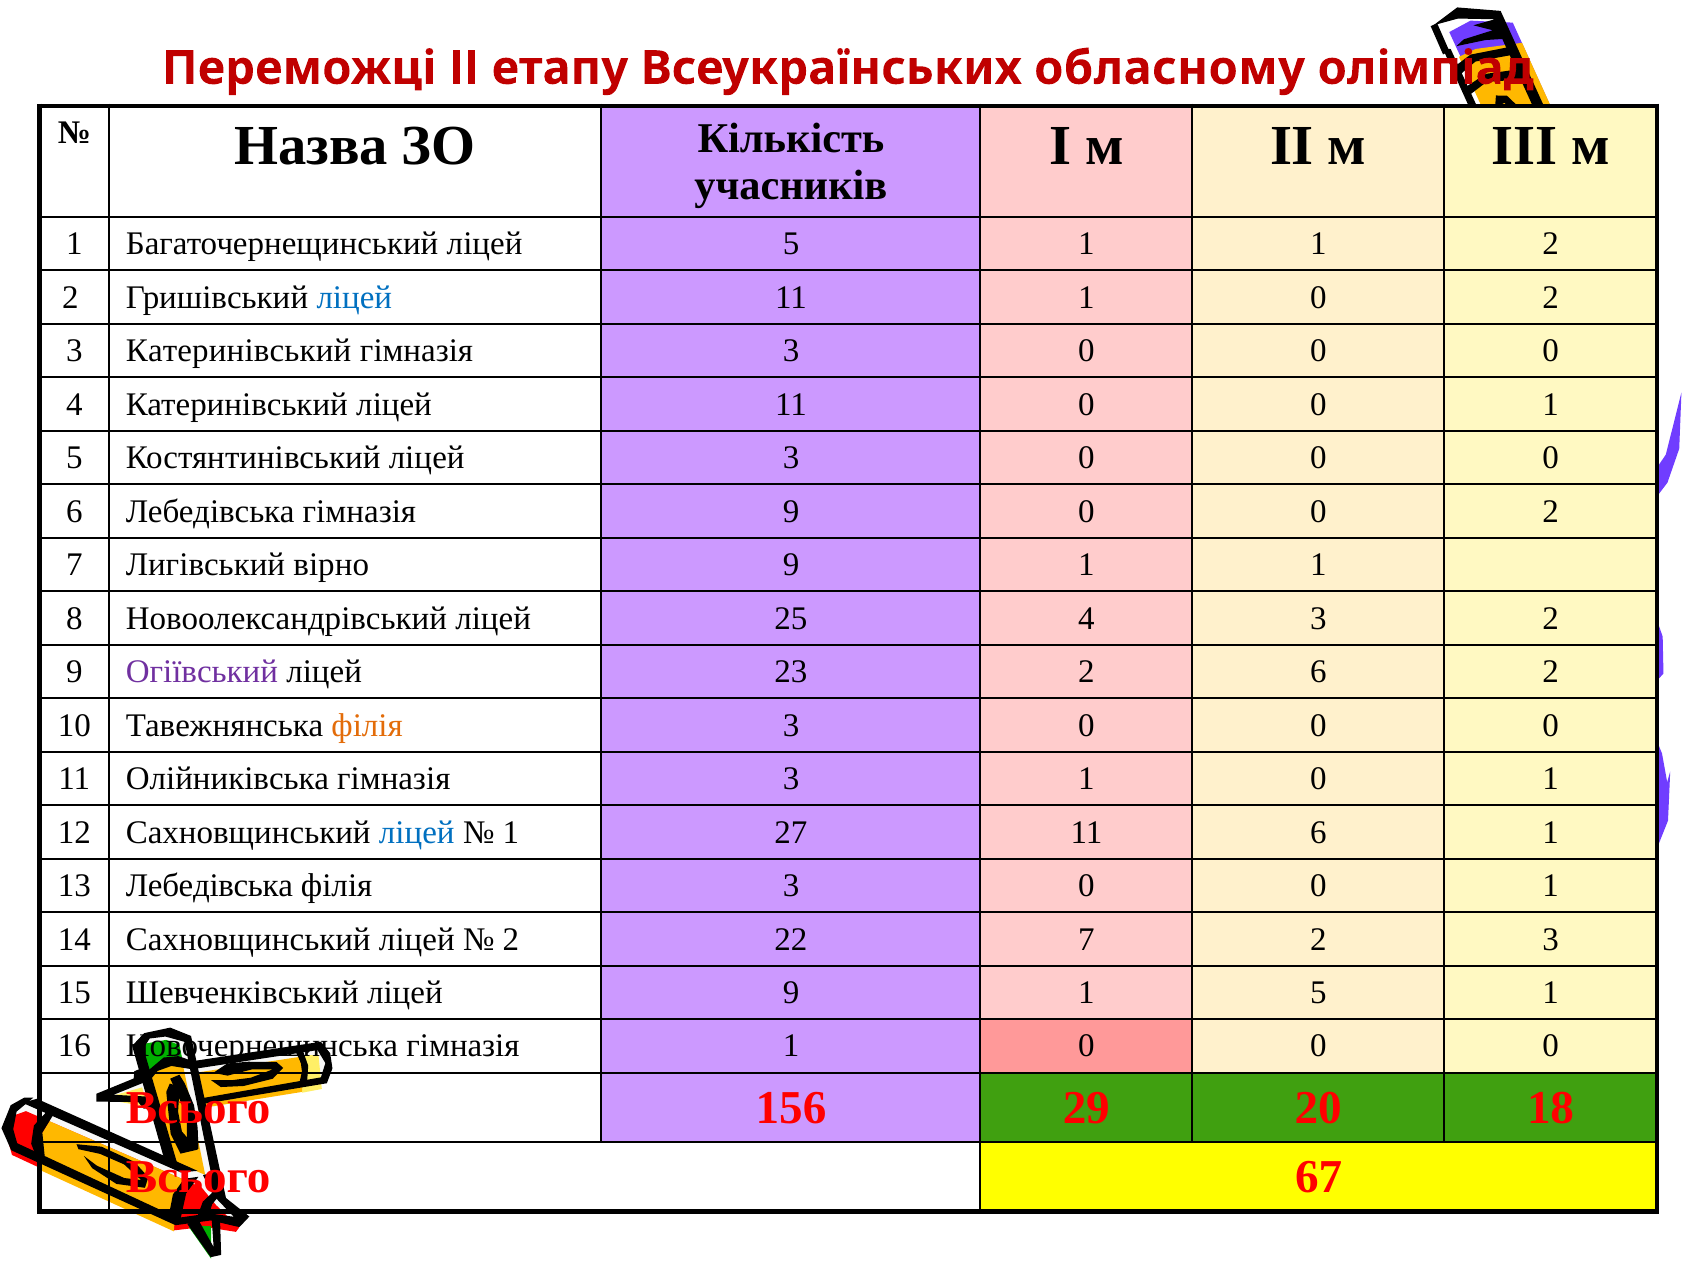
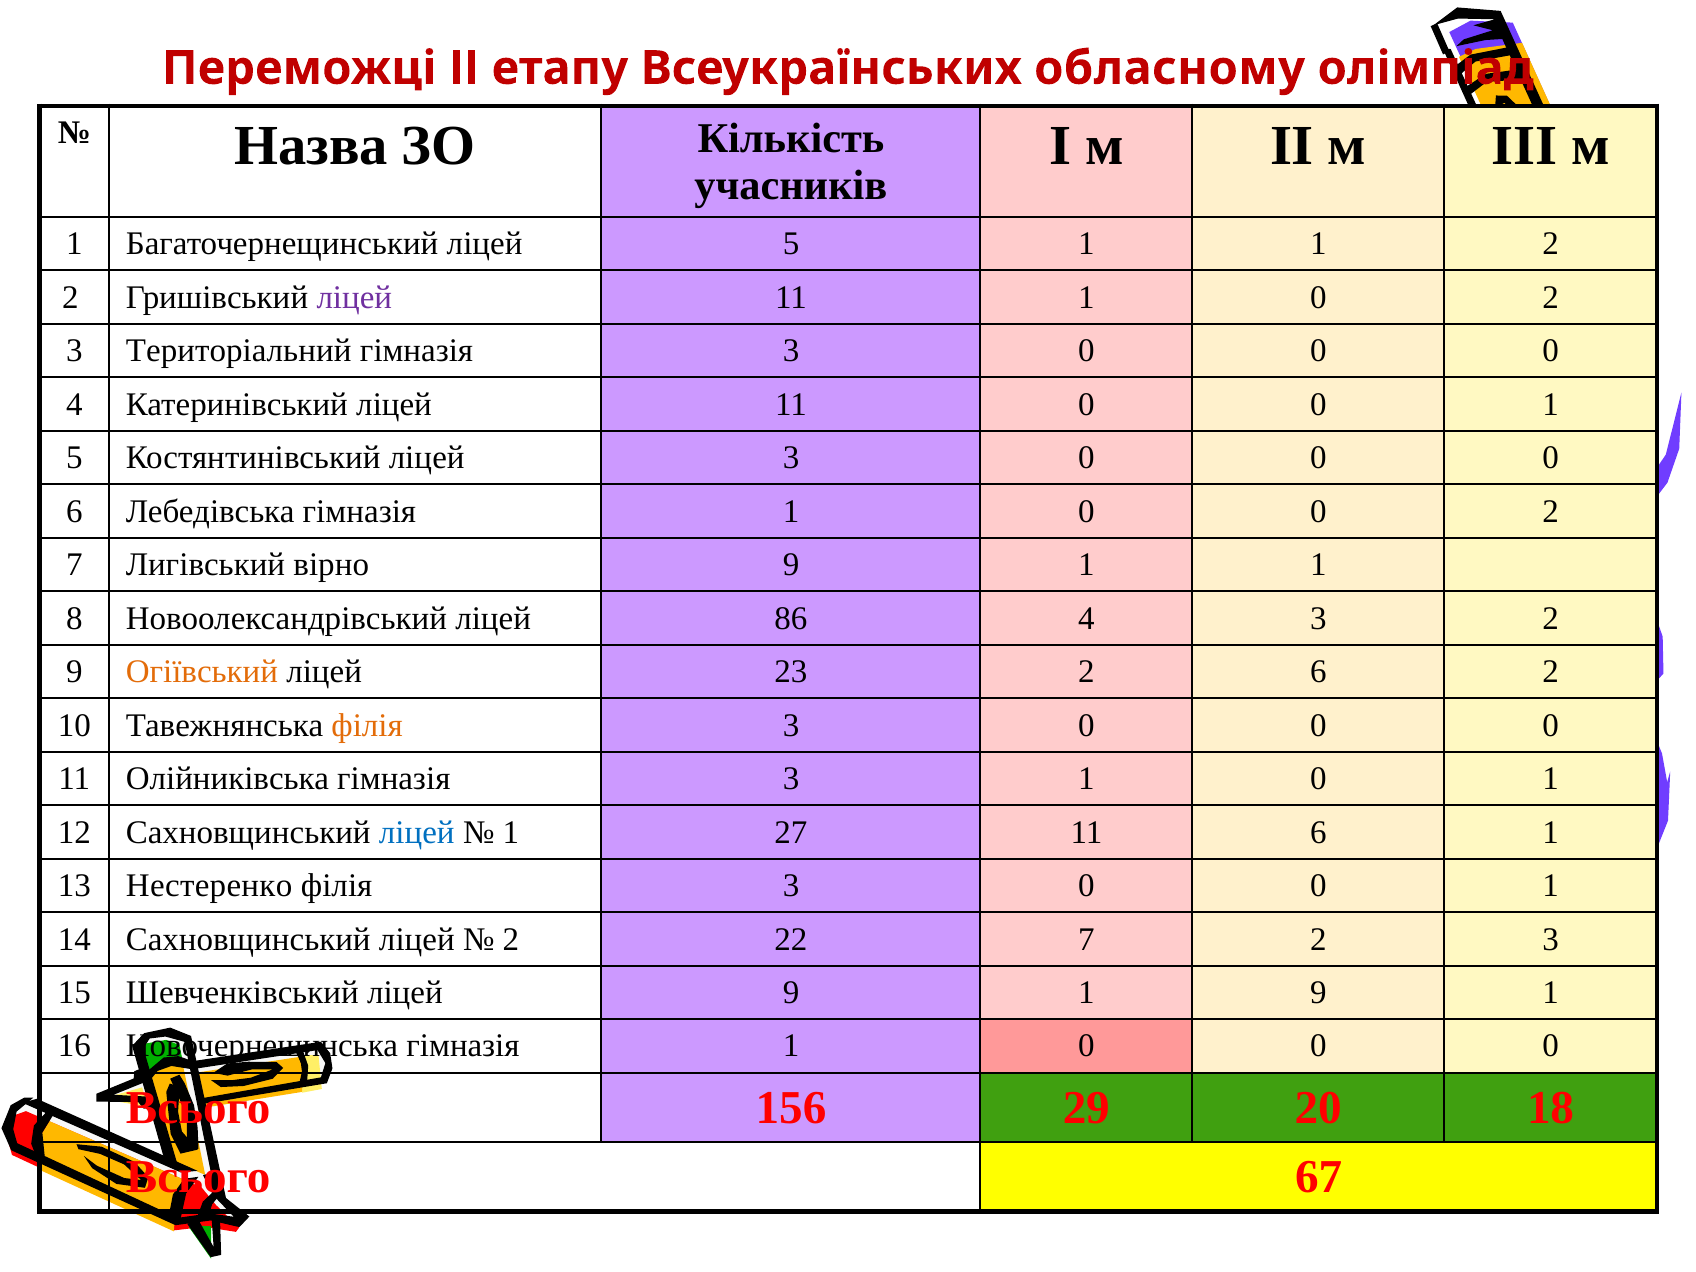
ліцей colour: blue -> purple (354, 297)
3 Катеринівський: Катеринівський -> Територіальний (239, 351)
Лебедівська гімназія 9: 9 -> 1 (791, 511)
25: 25 -> 86 (791, 618)
Огіївський colour: purple -> orange (202, 672)
13 Лебедівська: Лебедівська -> Нестеренко (209, 886)
9 1 5: 5 -> 9 (1318, 993)
